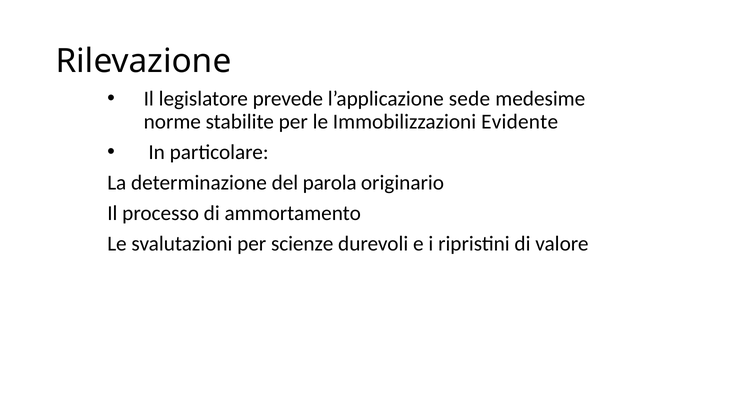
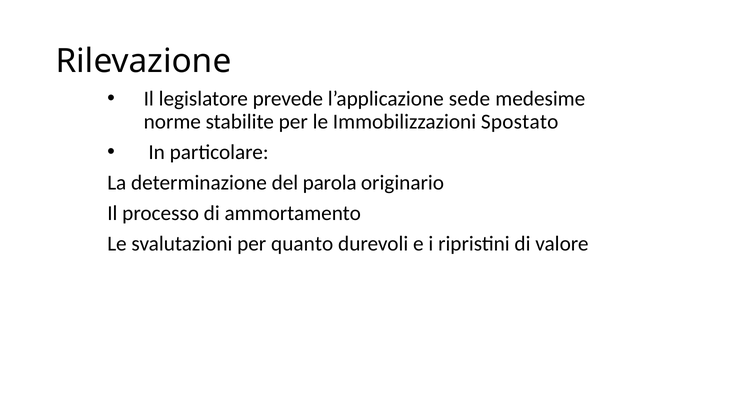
Evidente: Evidente -> Spostato (520, 122)
scienze: scienze -> quanto (302, 244)
